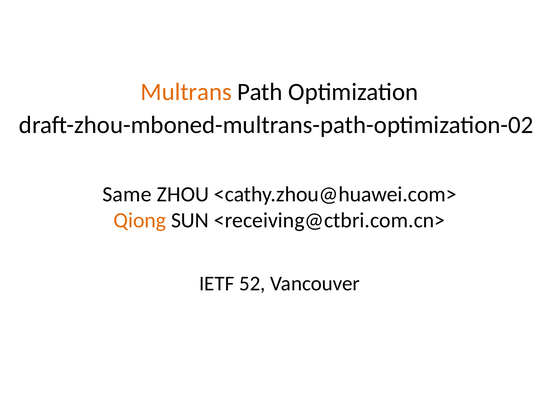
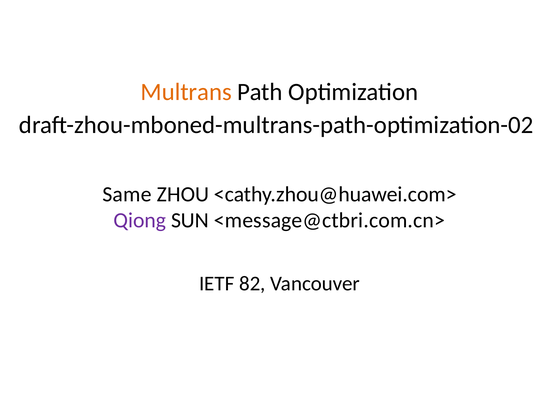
Qiong colour: orange -> purple (140, 220)
<receiving@ctbri.com.cn>: <receiving@ctbri.com.cn> -> <message@ctbri.com.cn> (329, 220)
52: 52 -> 82 (252, 284)
